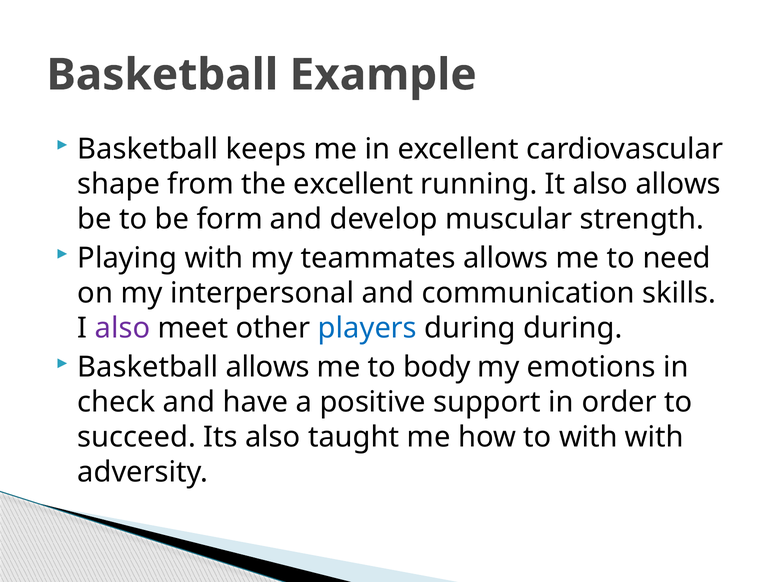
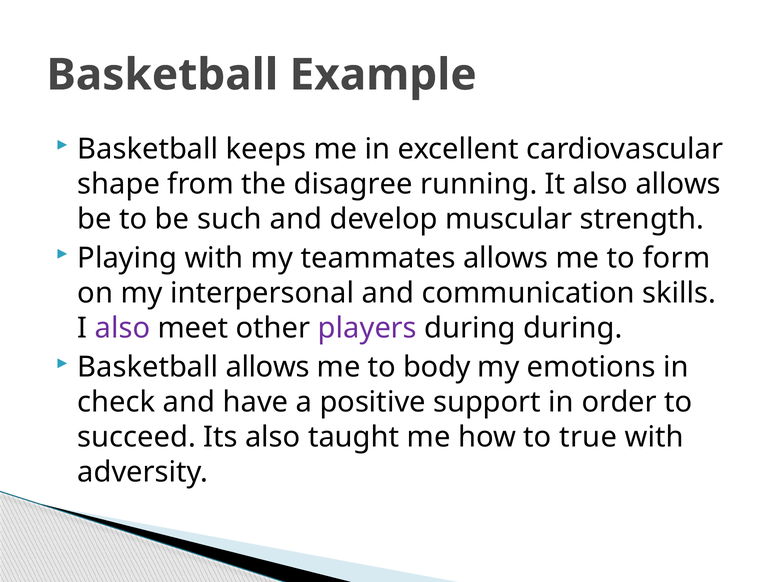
the excellent: excellent -> disagree (353, 184)
form: form -> such (229, 219)
need: need -> form (676, 258)
players colour: blue -> purple (367, 328)
to with: with -> true (588, 437)
